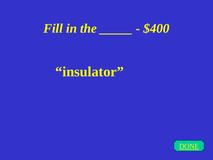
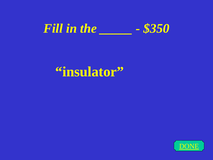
$400: $400 -> $350 (156, 28)
